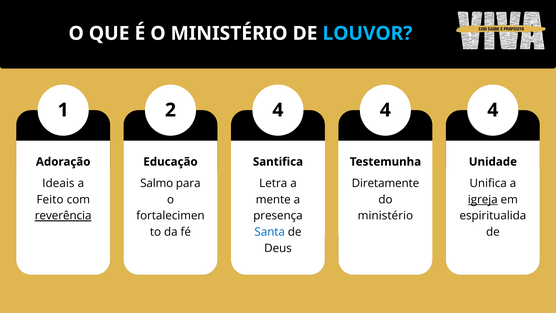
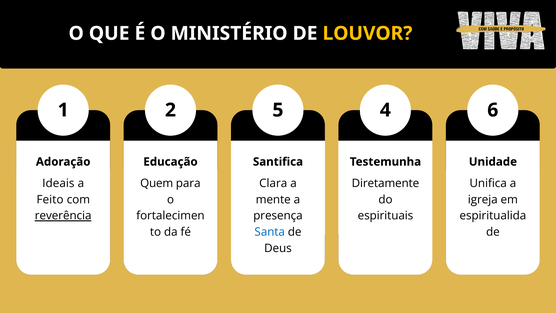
LOUVOR colour: light blue -> yellow (367, 33)
2 4: 4 -> 5 (278, 110)
4: 4 -> 6 (493, 110)
Salmo: Salmo -> Quem (157, 183)
Letra: Letra -> Clara (273, 183)
igreja underline: present -> none (483, 199)
ministério: ministério -> espirituais (385, 216)
